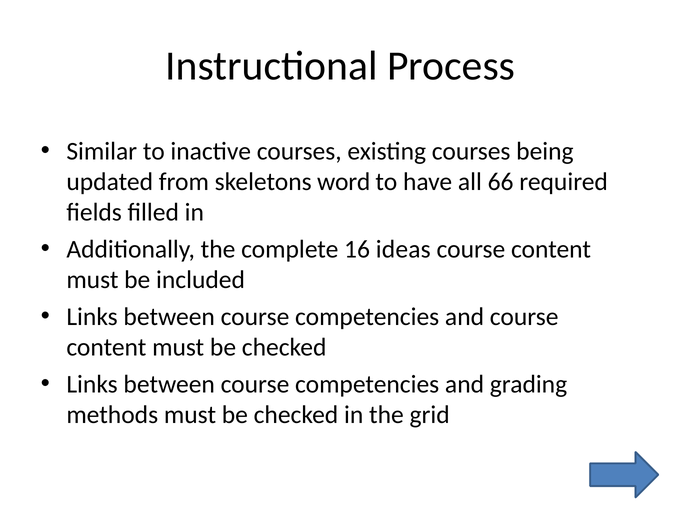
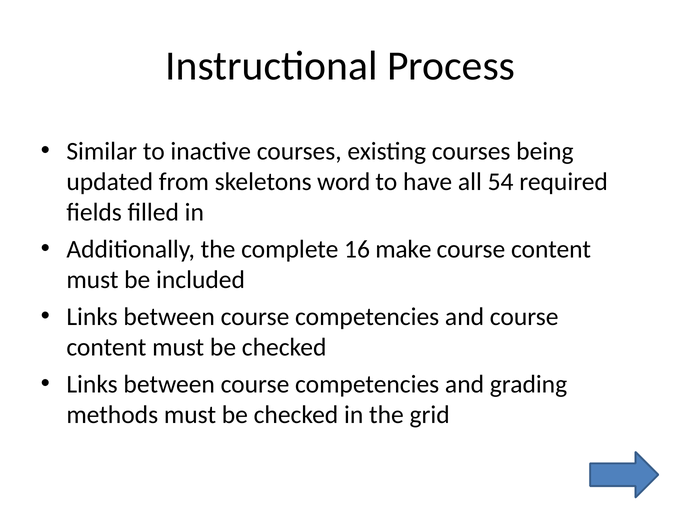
66: 66 -> 54 (501, 182)
ideas: ideas -> make (403, 249)
